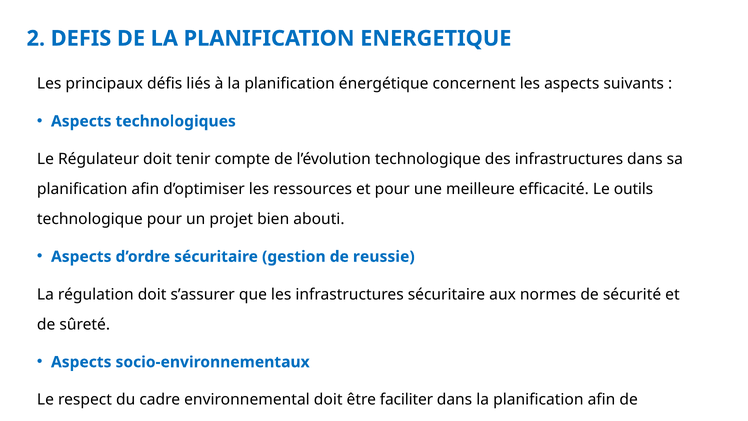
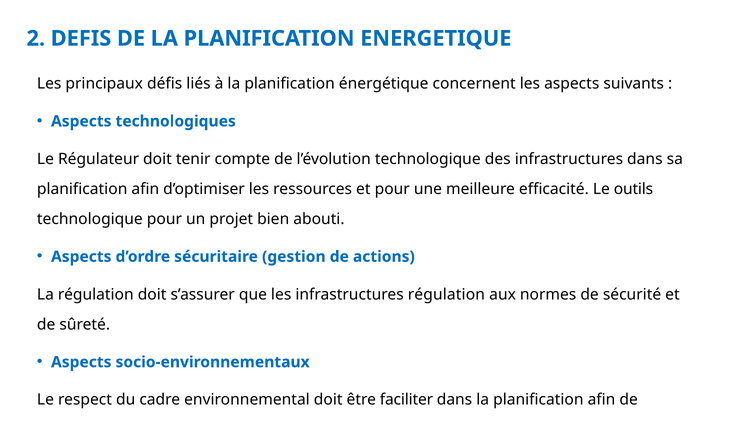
reussie: reussie -> actions (384, 257)
infrastructures sécuritaire: sécuritaire -> régulation (446, 294)
